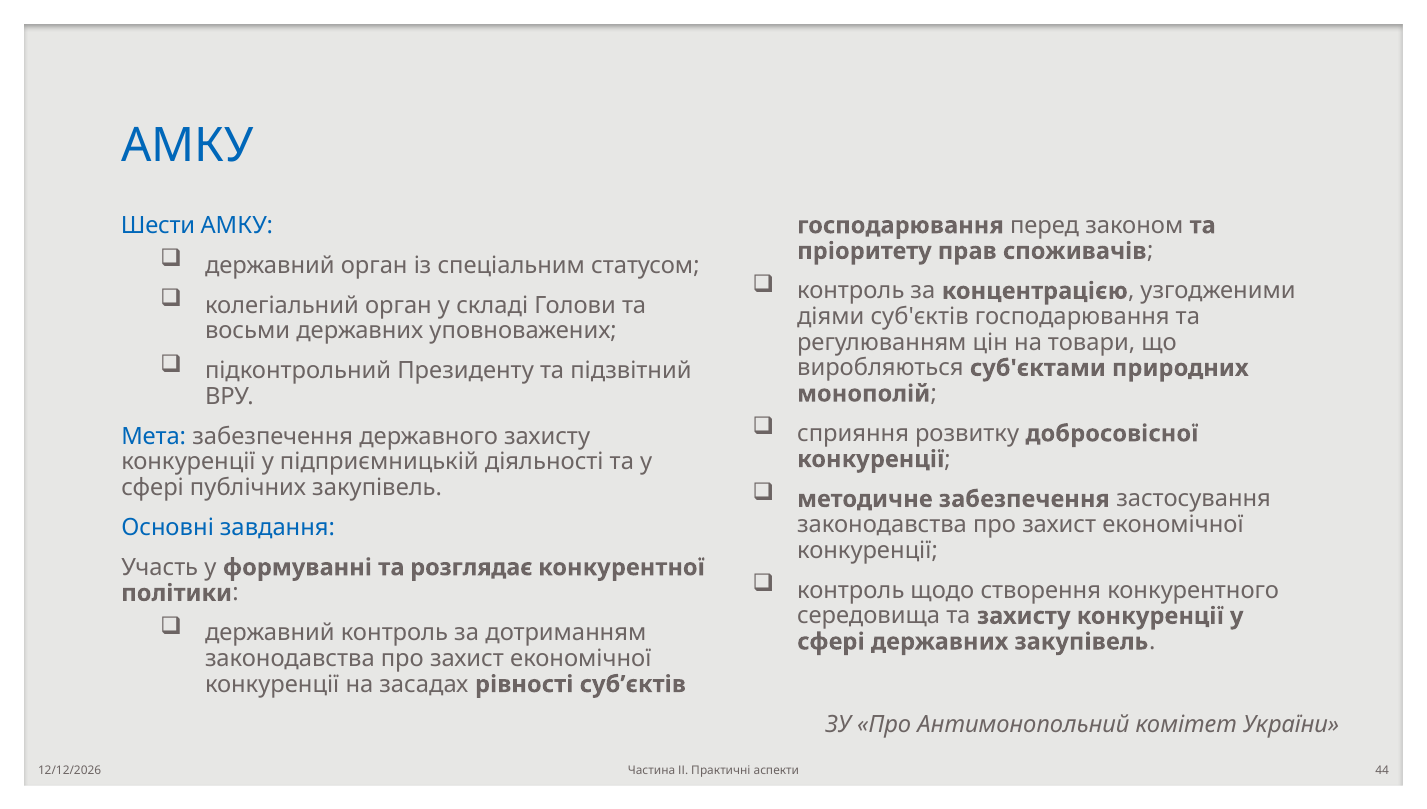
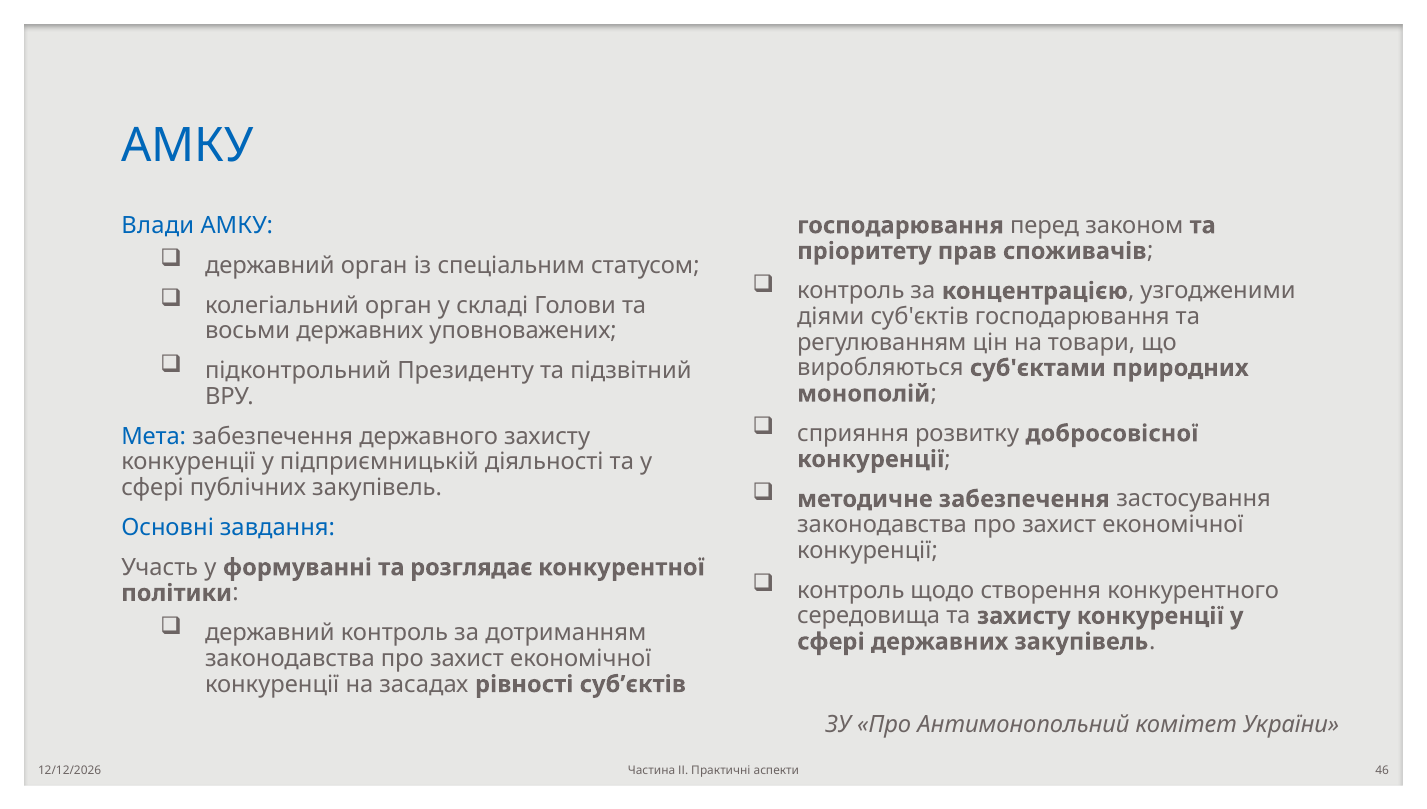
Шести: Шести -> Влади (158, 225)
44: 44 -> 46 (1382, 770)
